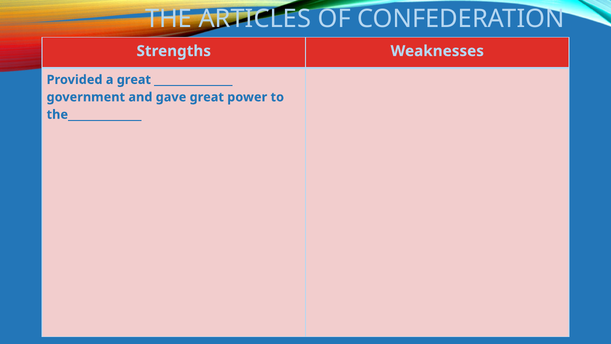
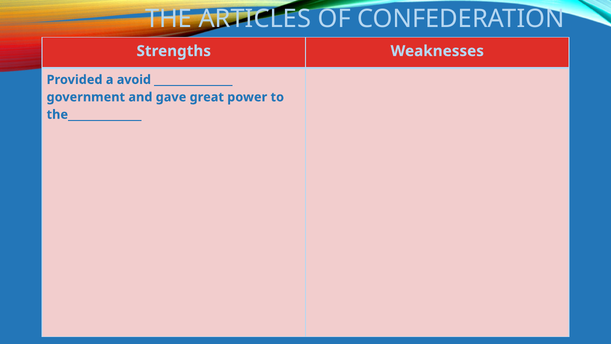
a great: great -> avoid (134, 80)
